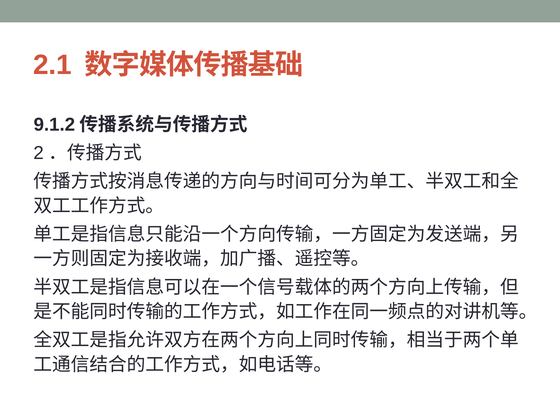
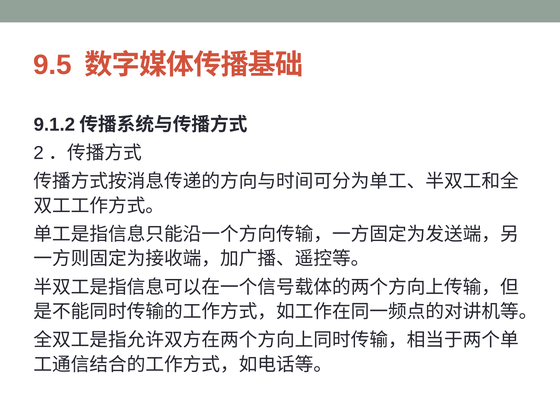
2.1: 2.1 -> 9.5 (52, 65)
